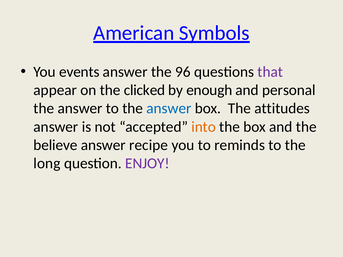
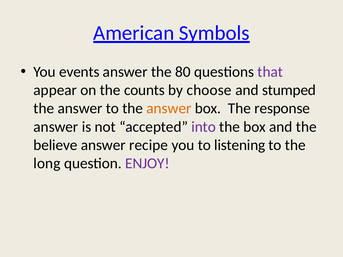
96: 96 -> 80 (183, 72)
clicked: clicked -> counts (144, 90)
enough: enough -> choose (209, 90)
personal: personal -> stumped (289, 90)
answer colour: blue -> orange (169, 109)
attitudes: attitudes -> response (282, 109)
into colour: orange -> purple (204, 127)
reminds: reminds -> listening (240, 145)
